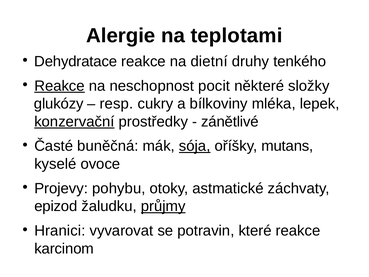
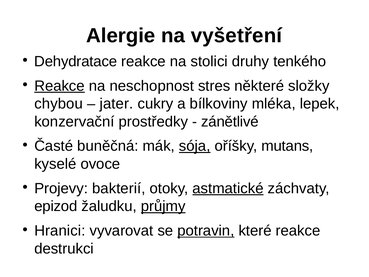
teplotami: teplotami -> vyšetření (236, 36)
dietní: dietní -> stolici (209, 61)
pocit: pocit -> stres (214, 86)
glukózy: glukózy -> chybou (59, 104)
resp: resp -> jater (116, 104)
konzervační underline: present -> none (74, 121)
pohybu: pohybu -> bakterií (119, 188)
astmatické underline: none -> present (228, 188)
potravin underline: none -> present (206, 230)
karcinom: karcinom -> destrukci (64, 248)
